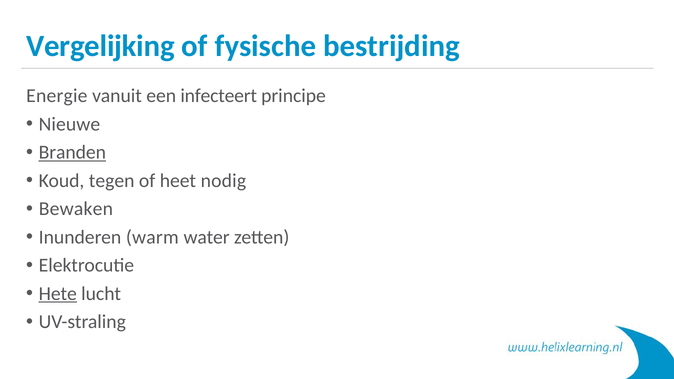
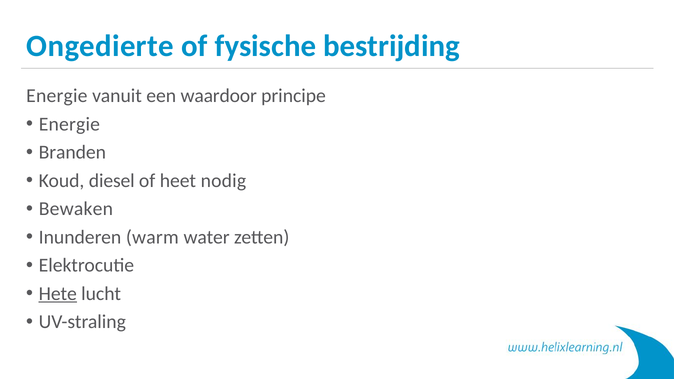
Vergelijking: Vergelijking -> Ongedierte (100, 46)
infecteert: infecteert -> waardoor (219, 96)
Nieuwe: Nieuwe -> Energie (69, 124)
Branden underline: present -> none (72, 152)
tegen: tegen -> diesel (112, 181)
